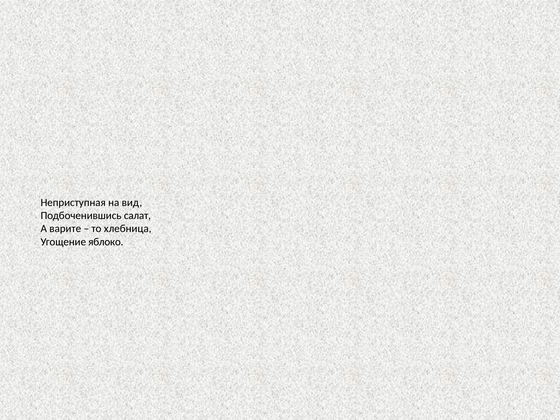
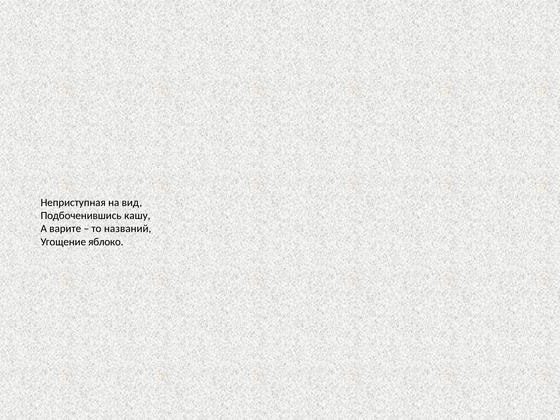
салат: салат -> кашу (137, 216)
хлебница: хлебница -> названий (128, 229)
